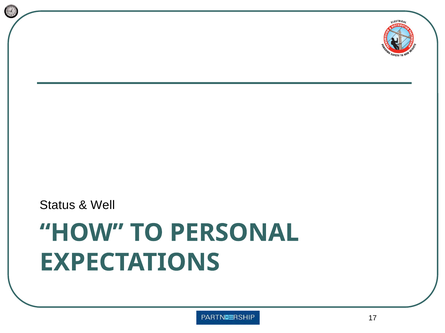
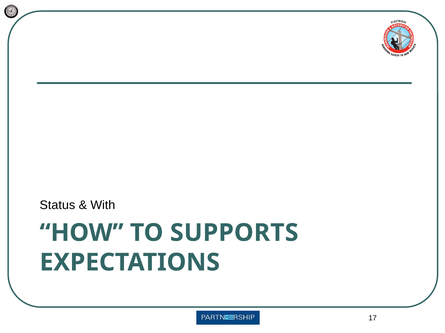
Well: Well -> With (103, 206)
PERSONAL: PERSONAL -> SUPPORTS (234, 233)
